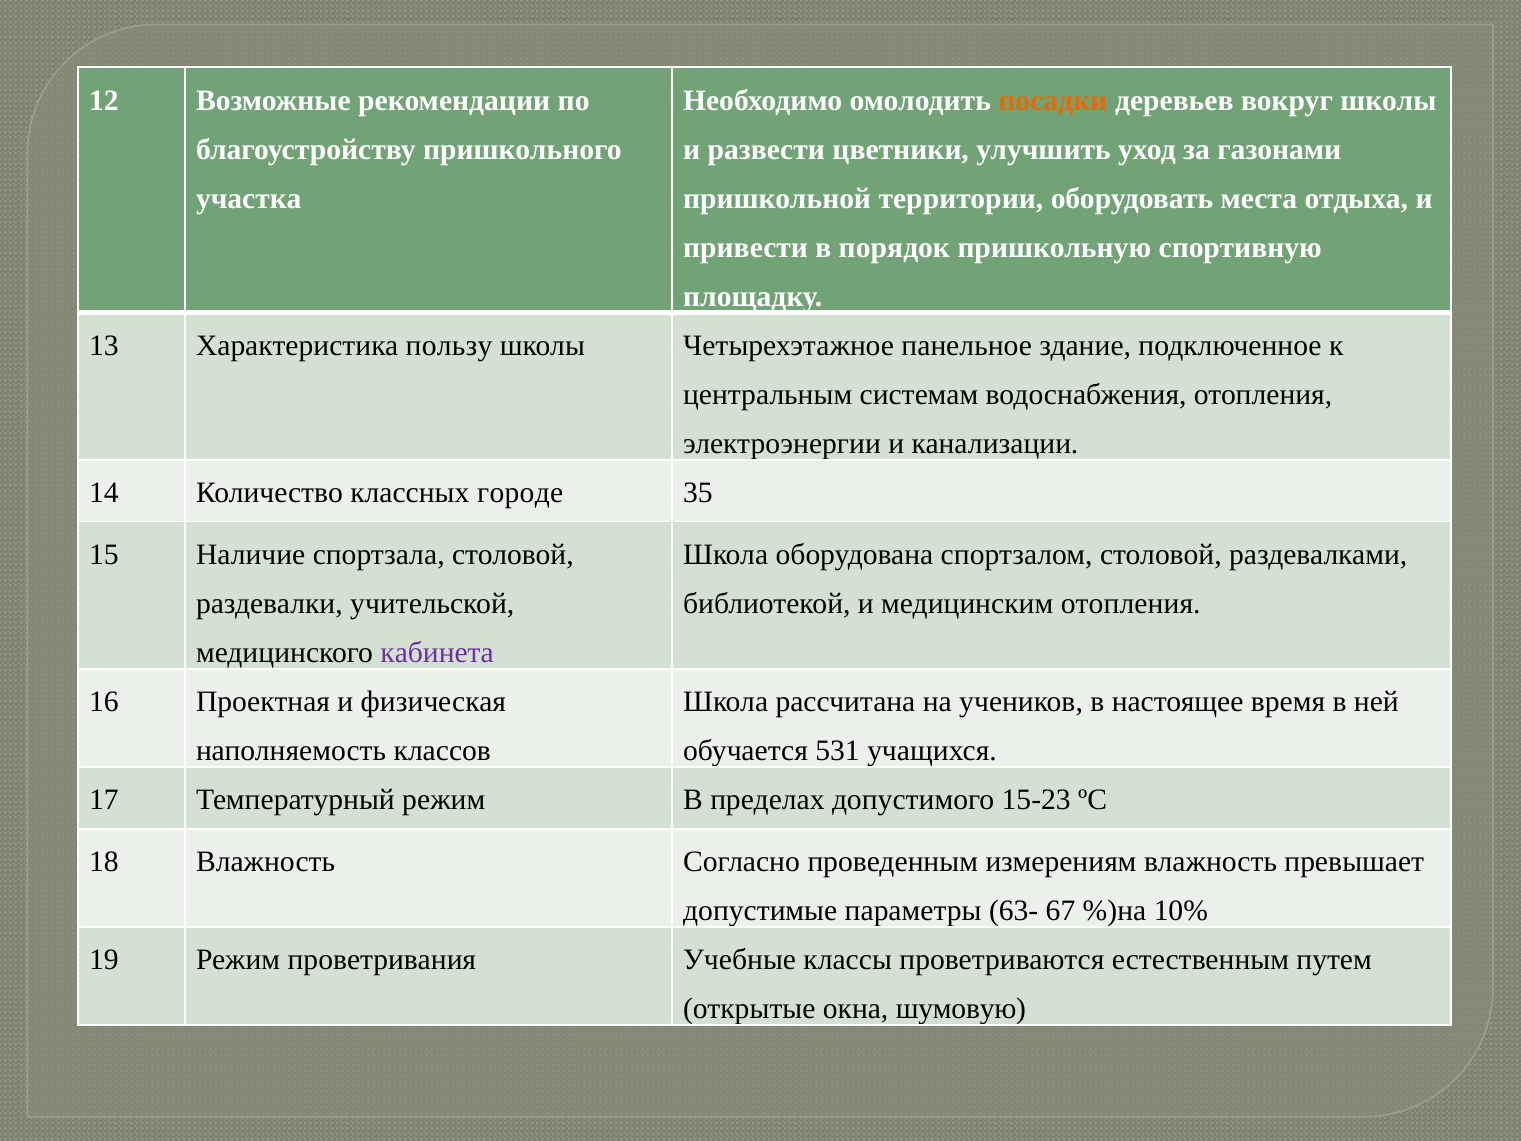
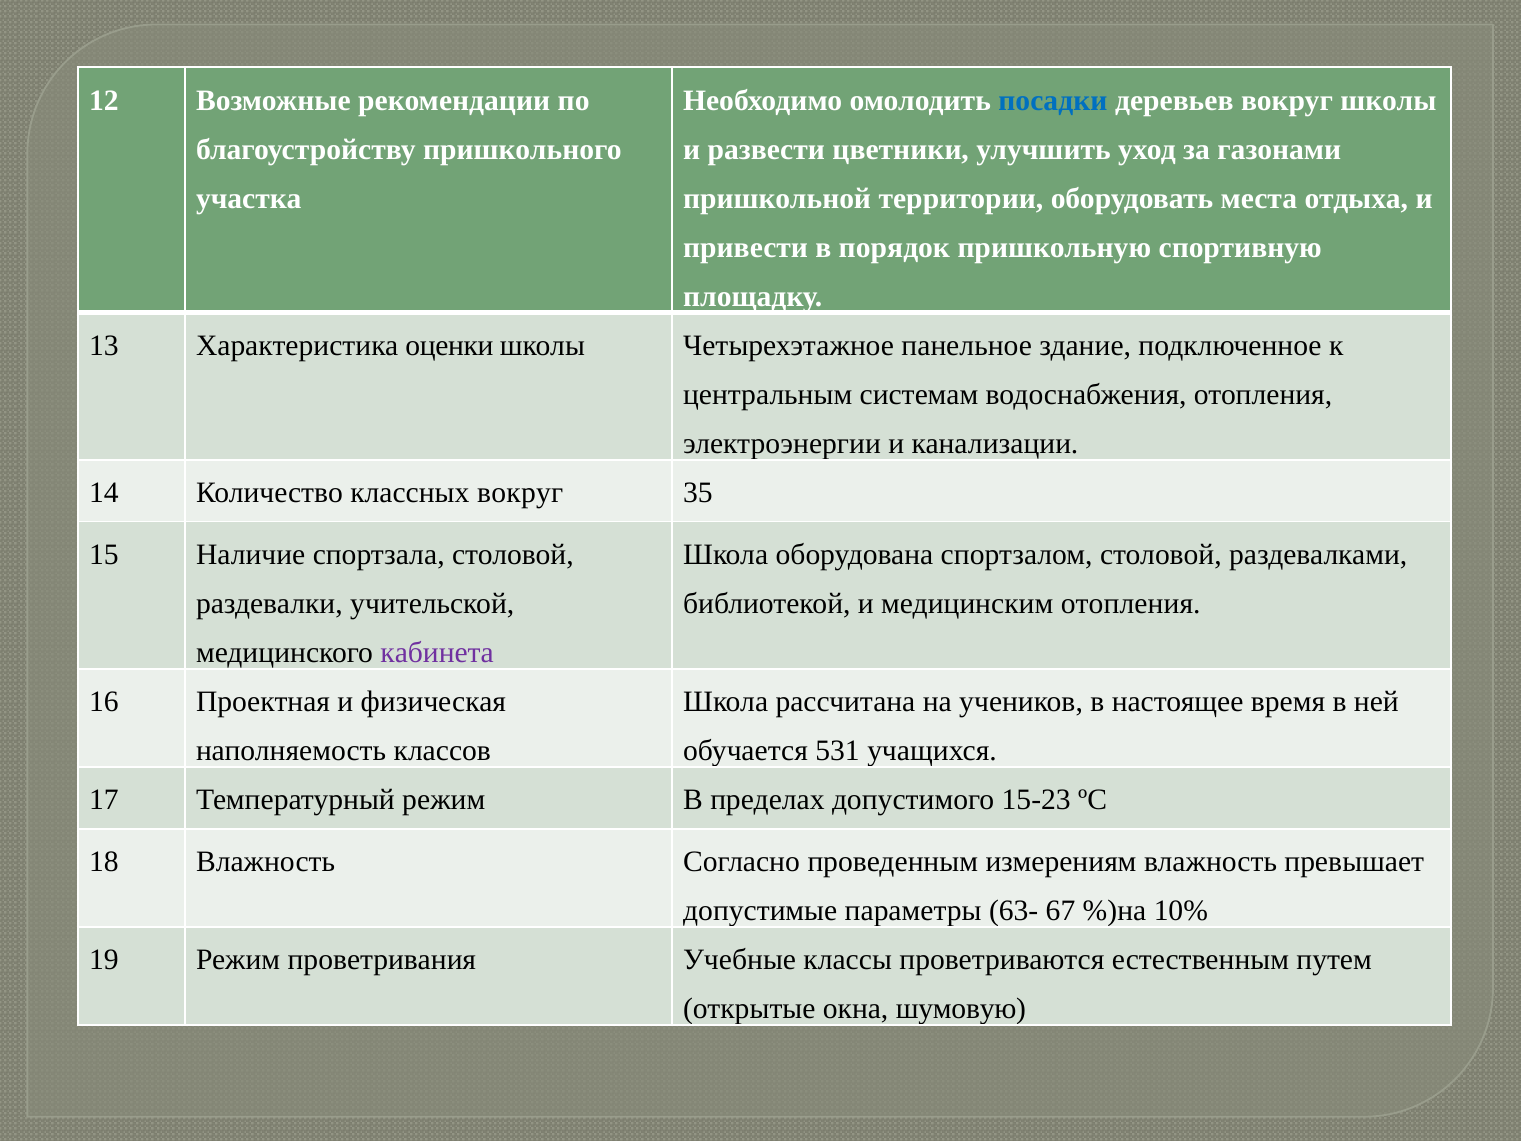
посадки colour: orange -> blue (1053, 100)
пользу: пользу -> оценки (449, 346)
классных городе: городе -> вокруг (520, 493)
